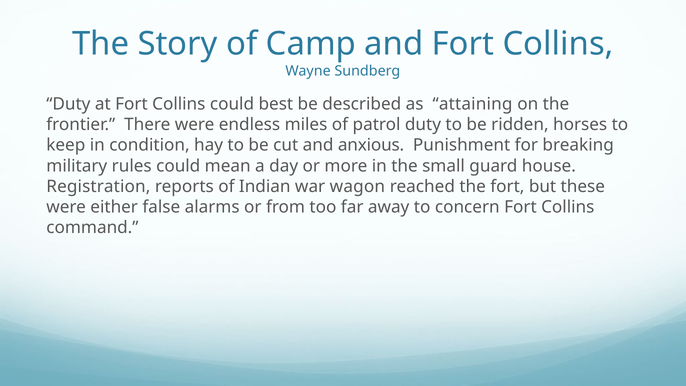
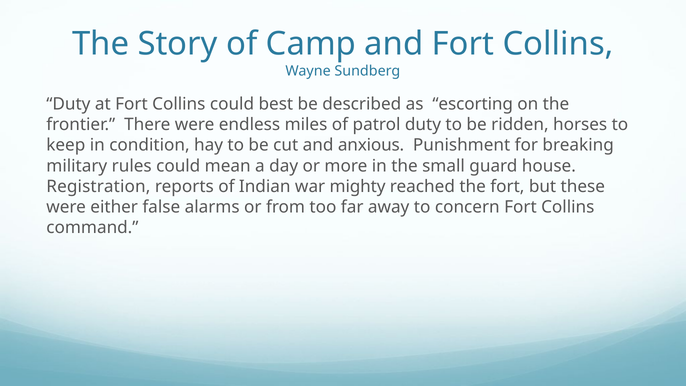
attaining: attaining -> escorting (473, 104)
wagon: wagon -> mighty (358, 186)
